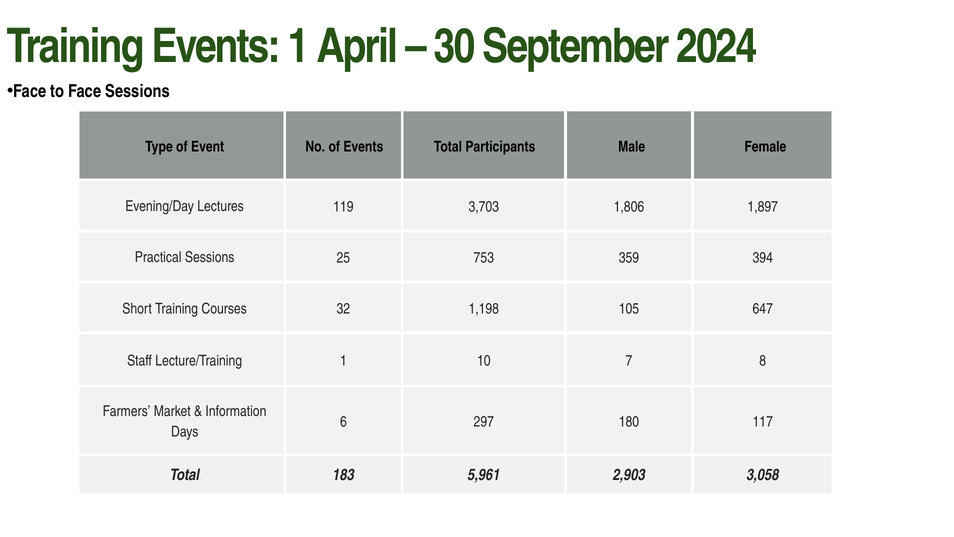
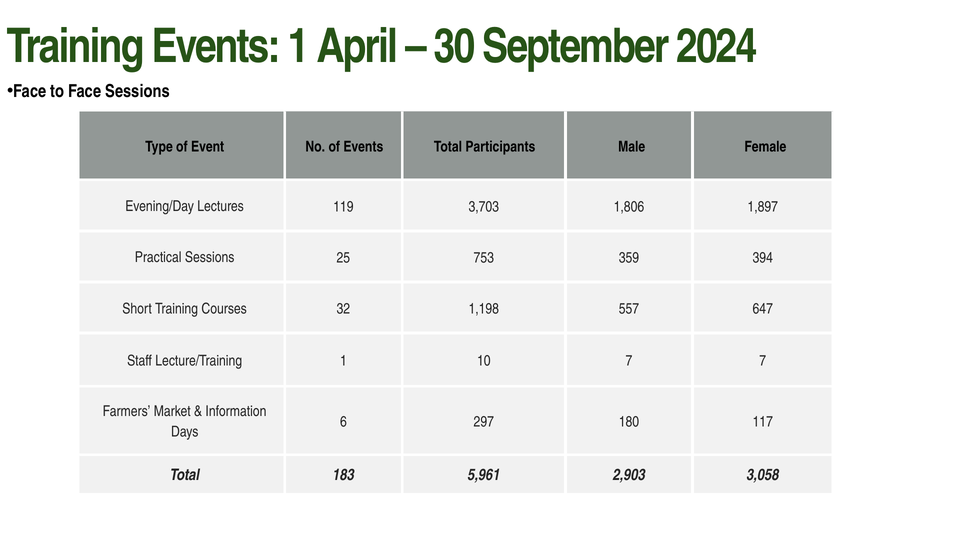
105: 105 -> 557 (629, 309)
7 8: 8 -> 7 (763, 361)
